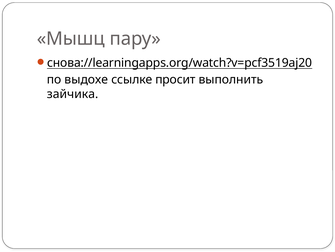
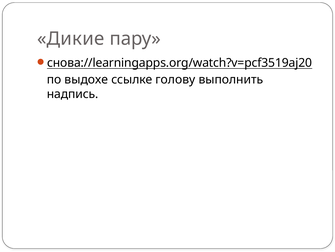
Мышц: Мышц -> Дикие (71, 39)
просит: просит -> голову (175, 79)
зайчика: зайчика -> надпись (73, 94)
